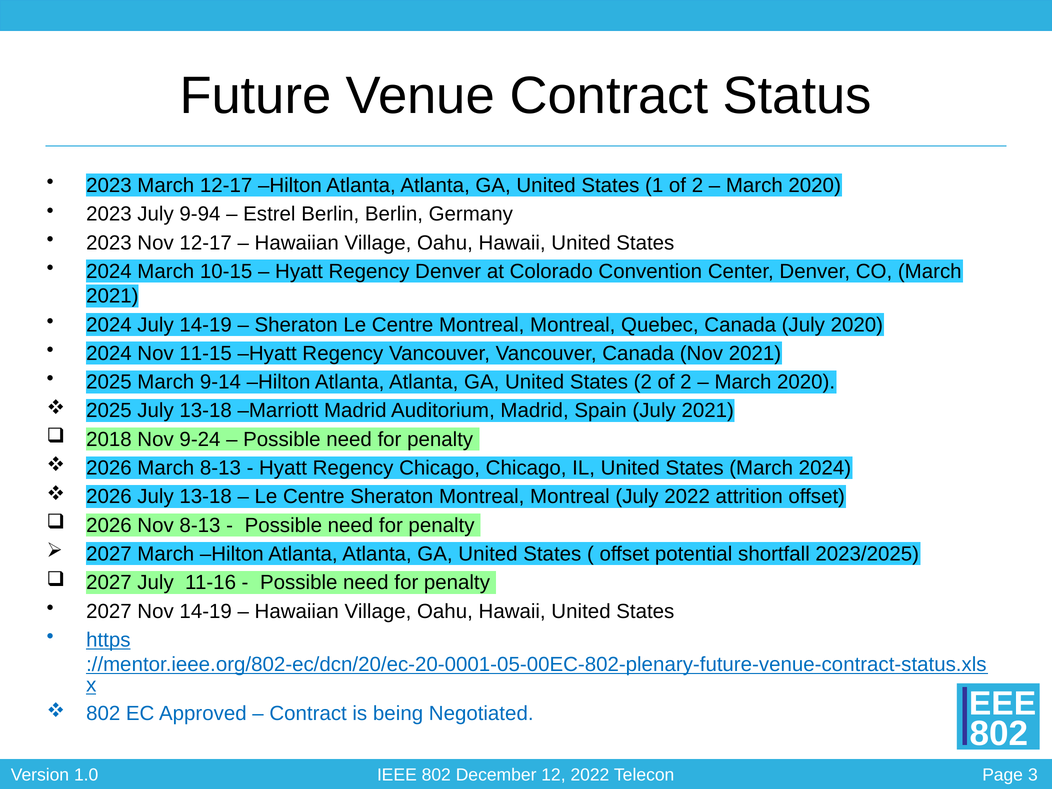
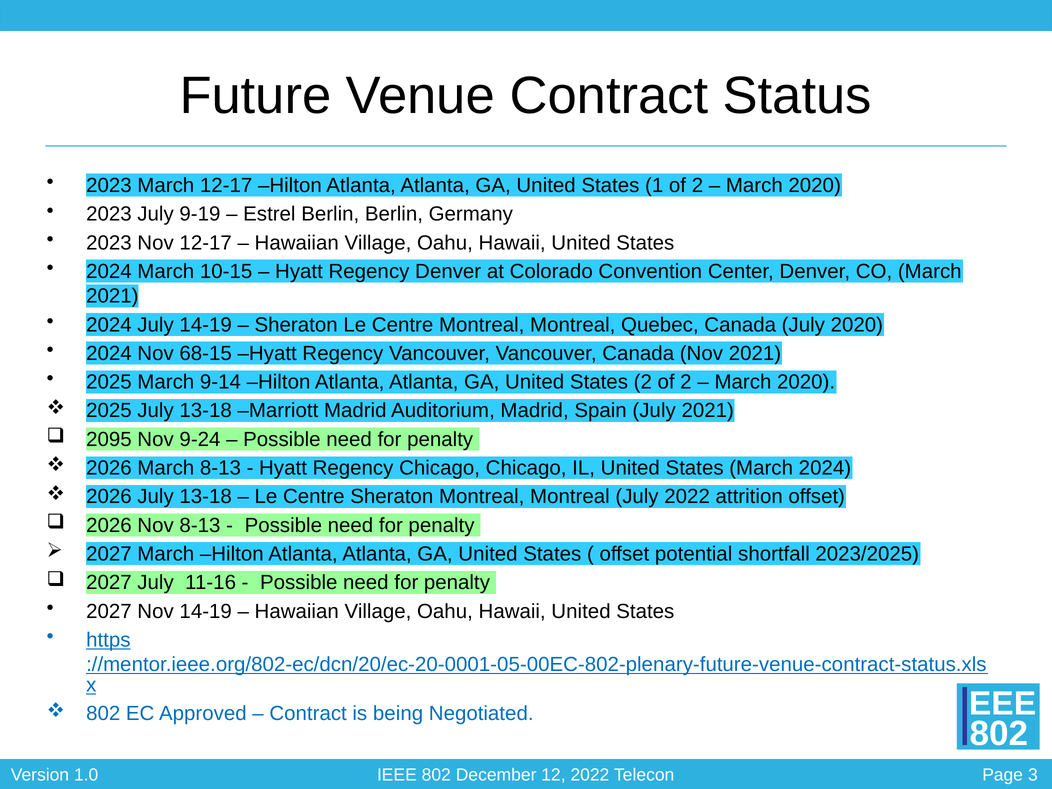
9-94: 9-94 -> 9-19 (200, 214)
11-15: 11-15 -> 68-15 (206, 353)
2018: 2018 -> 2095 (109, 439)
